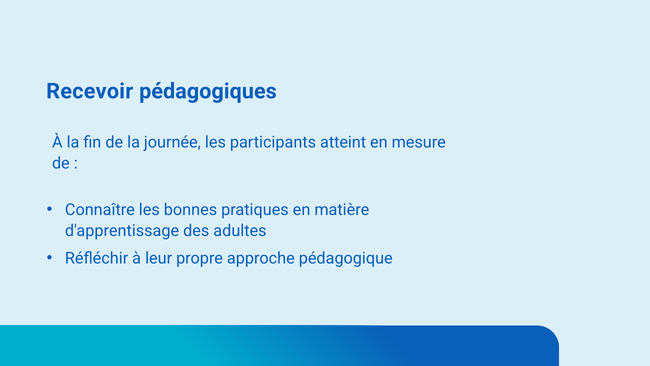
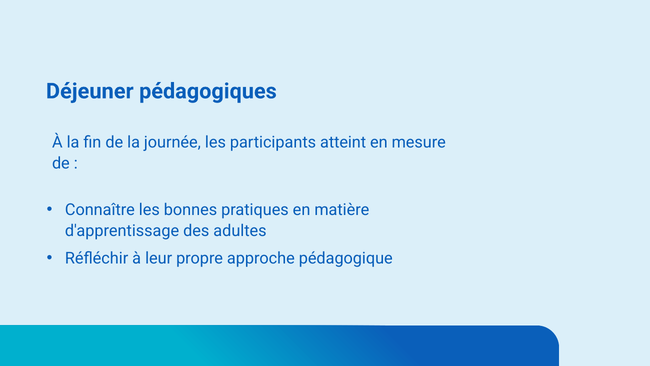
Recevoir: Recevoir -> Déjeuner (90, 91)
